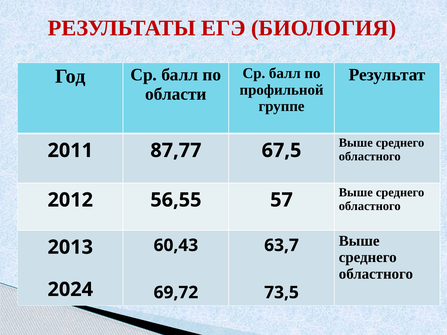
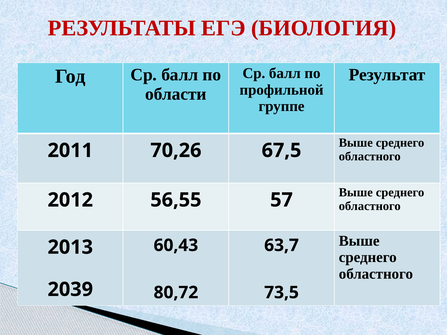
87,77: 87,77 -> 70,26 (176, 151)
2024: 2024 -> 2039 (70, 290)
69,72: 69,72 -> 80,72 (176, 293)
